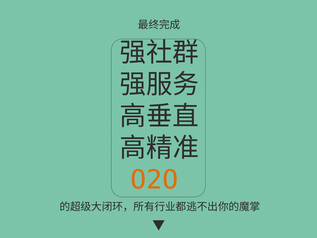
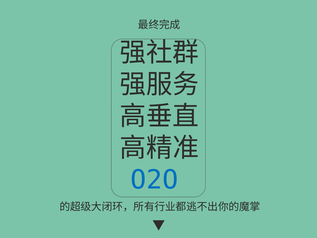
O2O colour: orange -> blue (154, 180)
